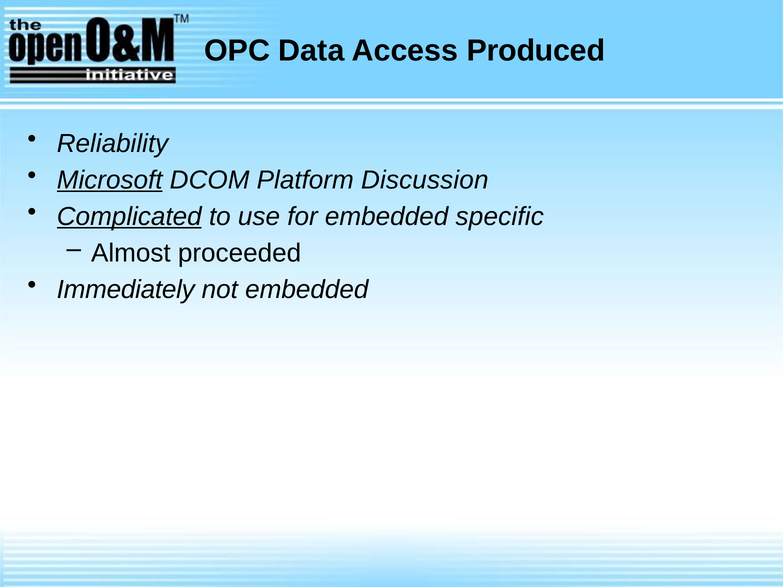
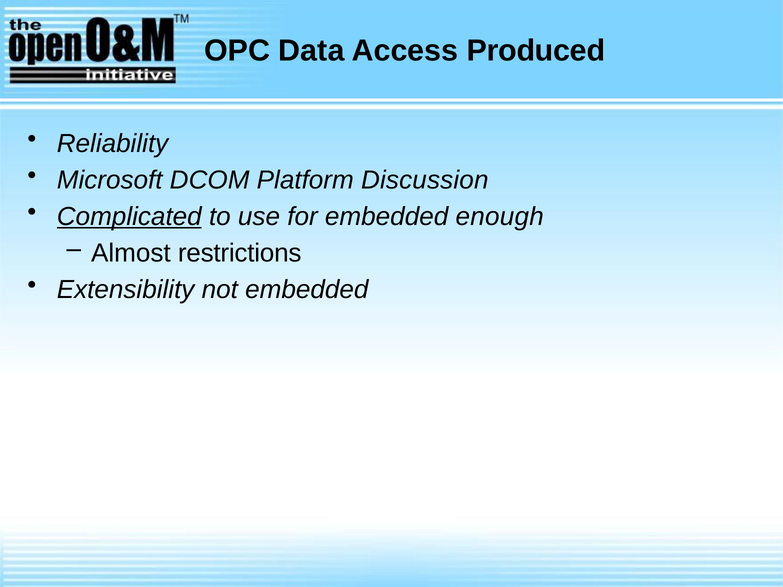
Microsoft underline: present -> none (110, 180)
specific: specific -> enough (500, 217)
proceeded: proceeded -> restrictions (240, 253)
Immediately: Immediately -> Extensibility (126, 290)
